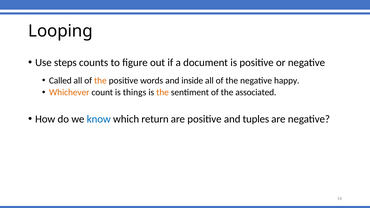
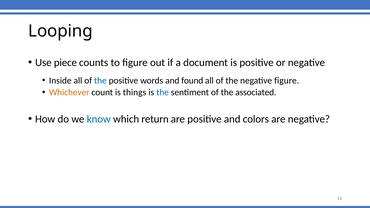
steps: steps -> piece (65, 63)
Called: Called -> Inside (60, 81)
the colour: orange -> blue (100, 81)
inside: inside -> found (192, 81)
negative happy: happy -> figure (287, 81)
the colour: orange -> blue (163, 92)
tuples: tuples -> colors (256, 119)
